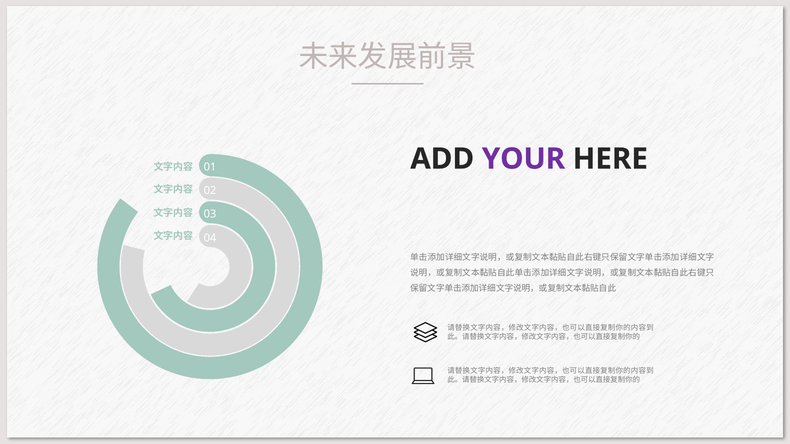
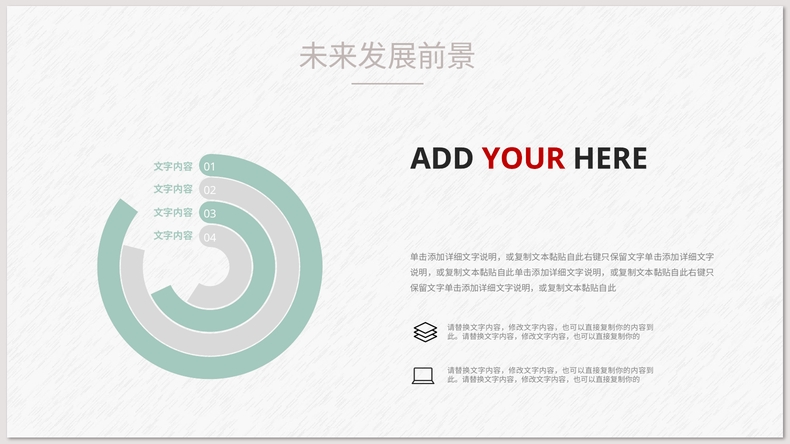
YOUR colour: purple -> red (523, 159)
